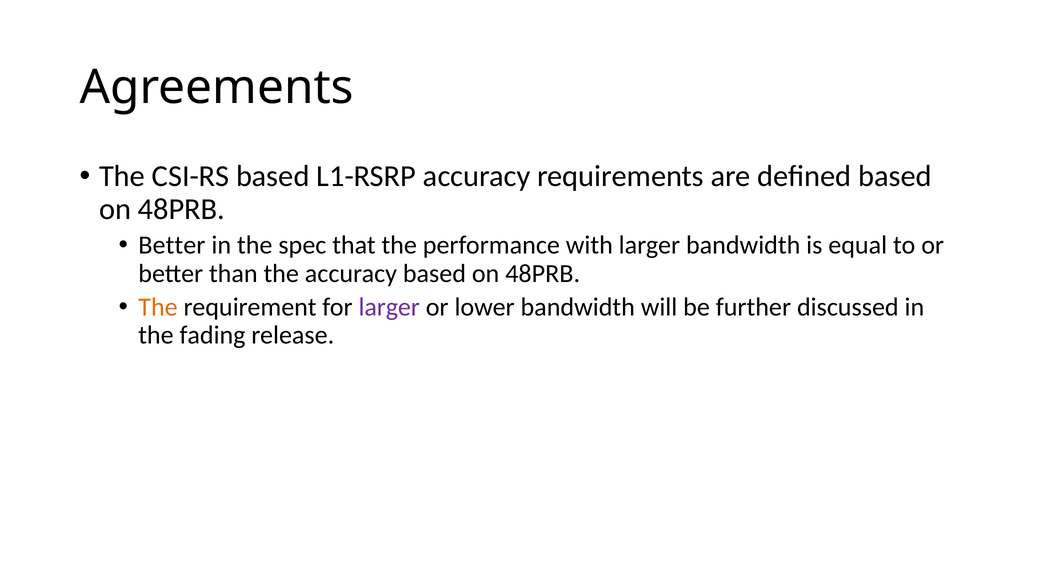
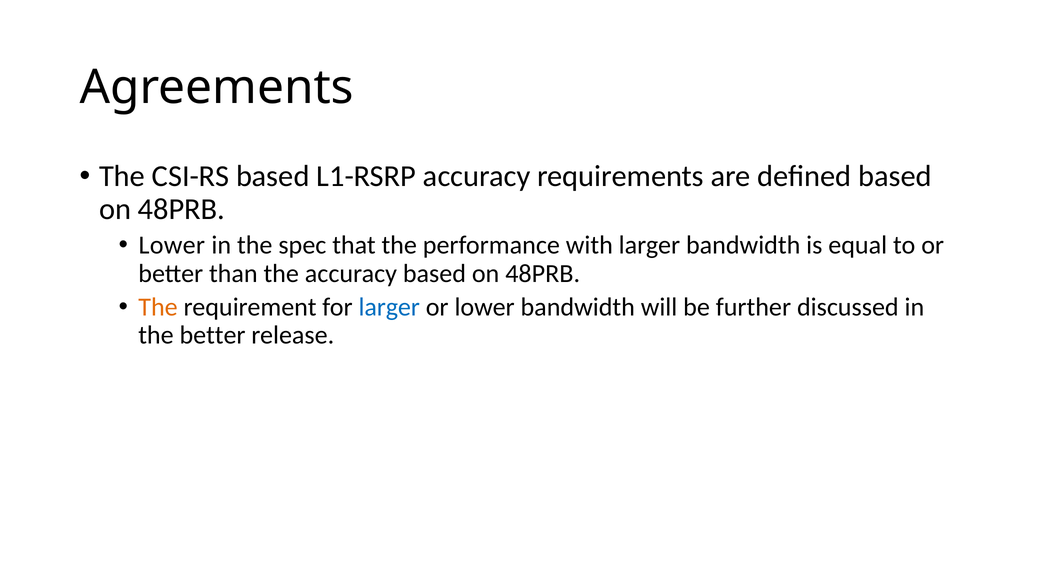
Better: Better -> Lower (172, 245)
larger colour: purple -> blue (389, 307)
the fading: fading -> better (213, 335)
